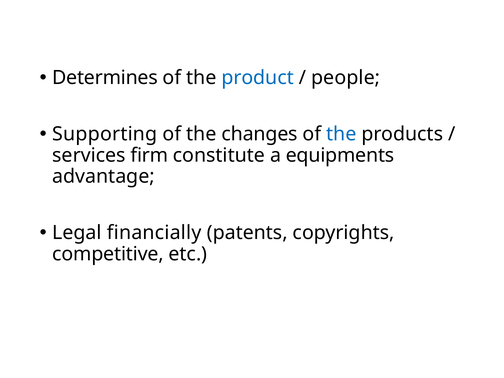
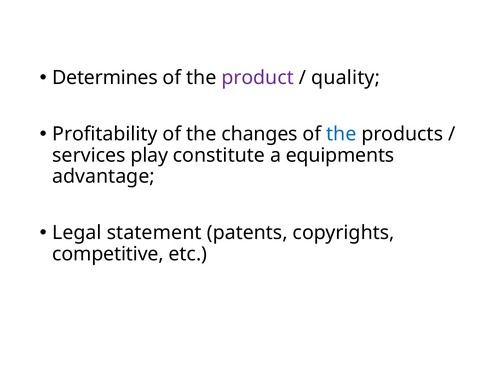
product colour: blue -> purple (258, 78)
people: people -> quality (346, 78)
Supporting: Supporting -> Profitability (105, 134)
firm: firm -> play (149, 155)
financially: financially -> statement (154, 233)
